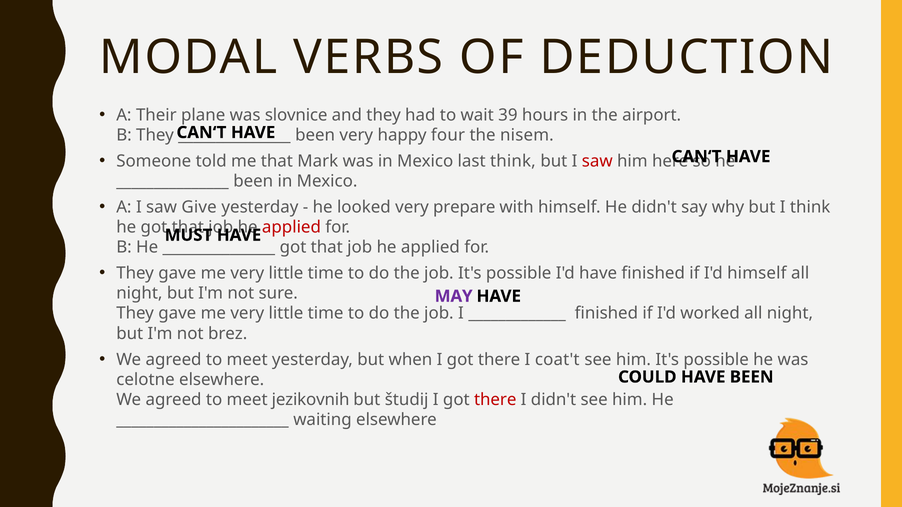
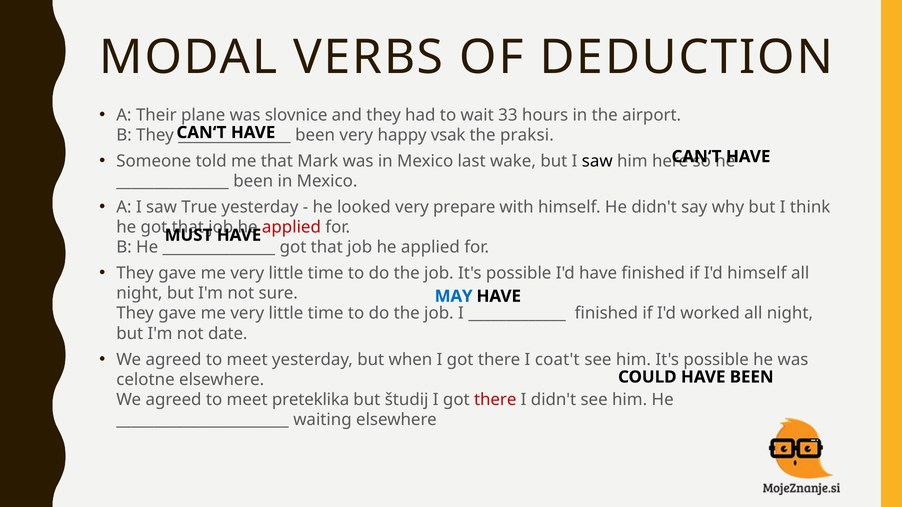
39: 39 -> 33 (508, 115)
four: four -> vsak (448, 135)
nisem: nisem -> praksi (527, 135)
last think: think -> wake (513, 161)
saw colour: red -> black (597, 161)
Give: Give -> True (199, 207)
MAY colour: purple -> blue (454, 296)
brez: brez -> date (228, 334)
jezikovnih: jezikovnih -> preteklika (311, 400)
